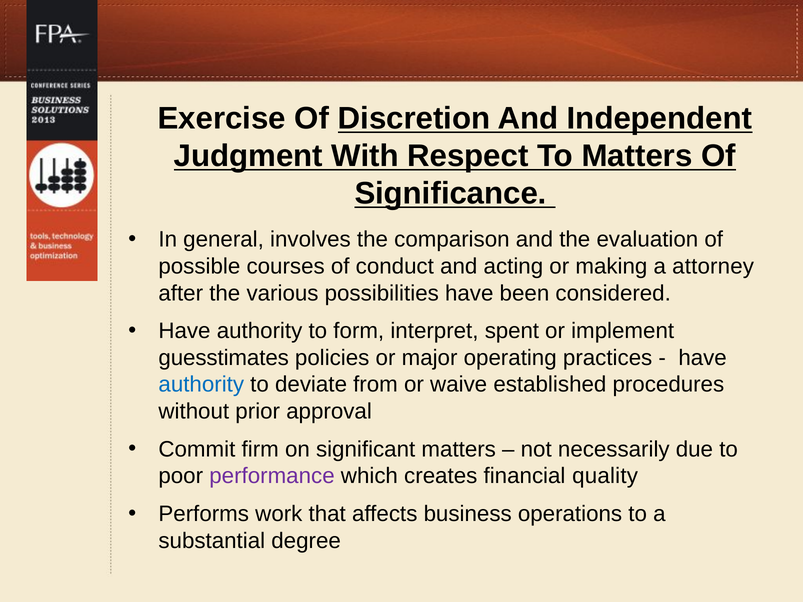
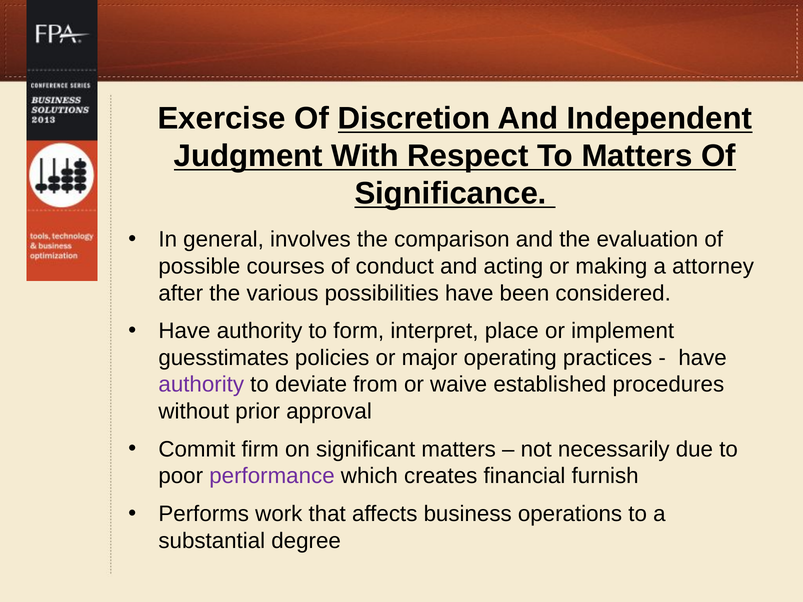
spent: spent -> place (512, 331)
authority colour: blue -> purple (201, 385)
quality: quality -> furnish (605, 476)
